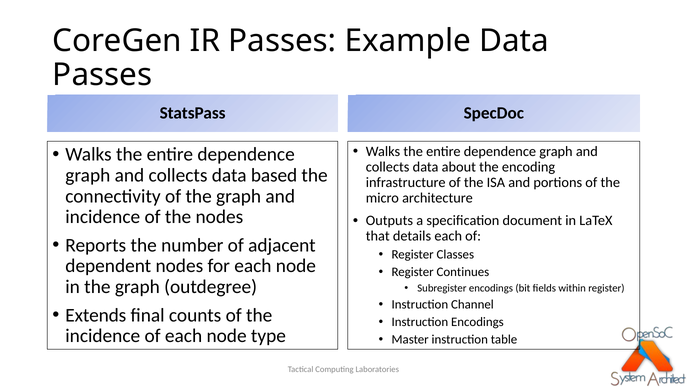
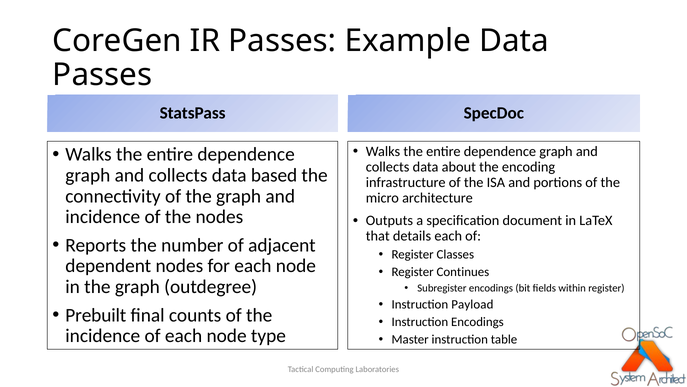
Channel: Channel -> Payload (472, 304)
Extends: Extends -> Prebuilt (96, 315)
